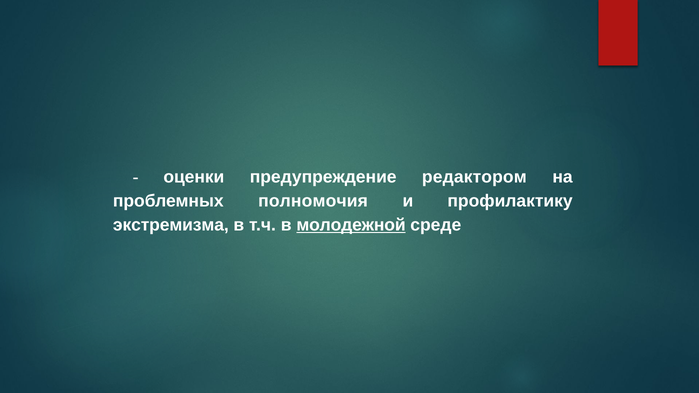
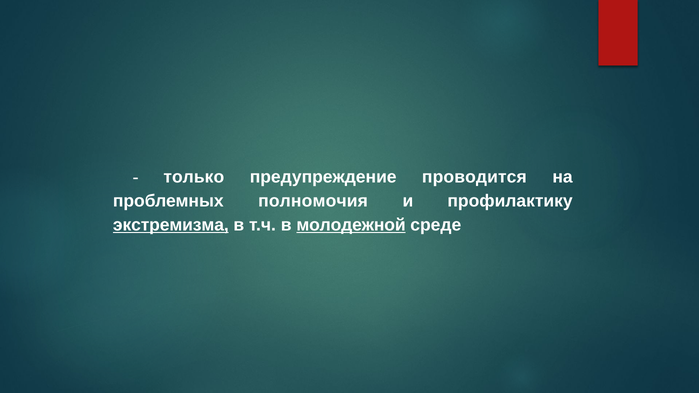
оценки: оценки -> только (194, 177)
редактором: редактором -> проводится (474, 177)
экстремизма underline: none -> present (171, 225)
